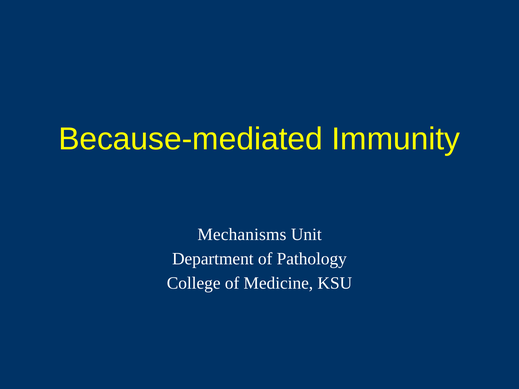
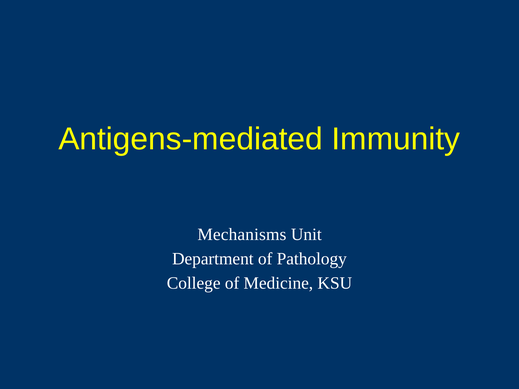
Because-mediated: Because-mediated -> Antigens-mediated (191, 139)
